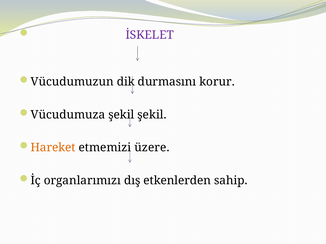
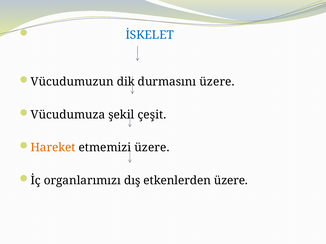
İSKELET colour: purple -> blue (150, 35)
durmasını korur: korur -> üzere (217, 82)
şekil şekil: şekil -> çeşit (152, 115)
etkenlerden sahip: sahip -> üzere (231, 181)
